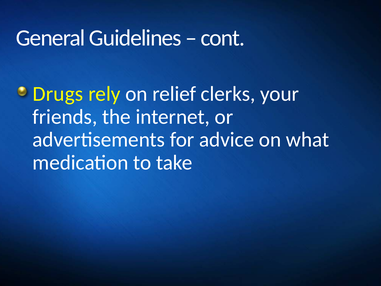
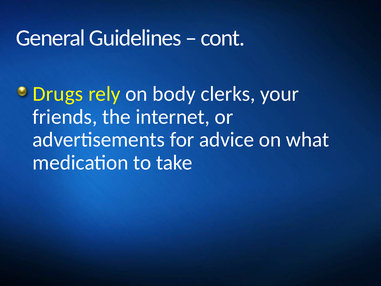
relief: relief -> body (174, 94)
